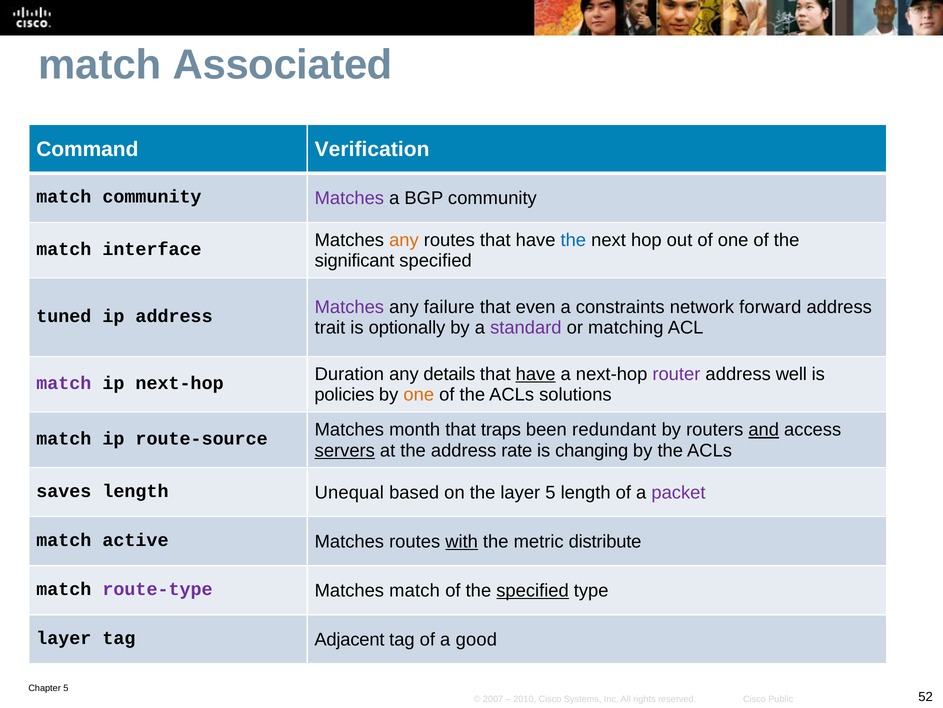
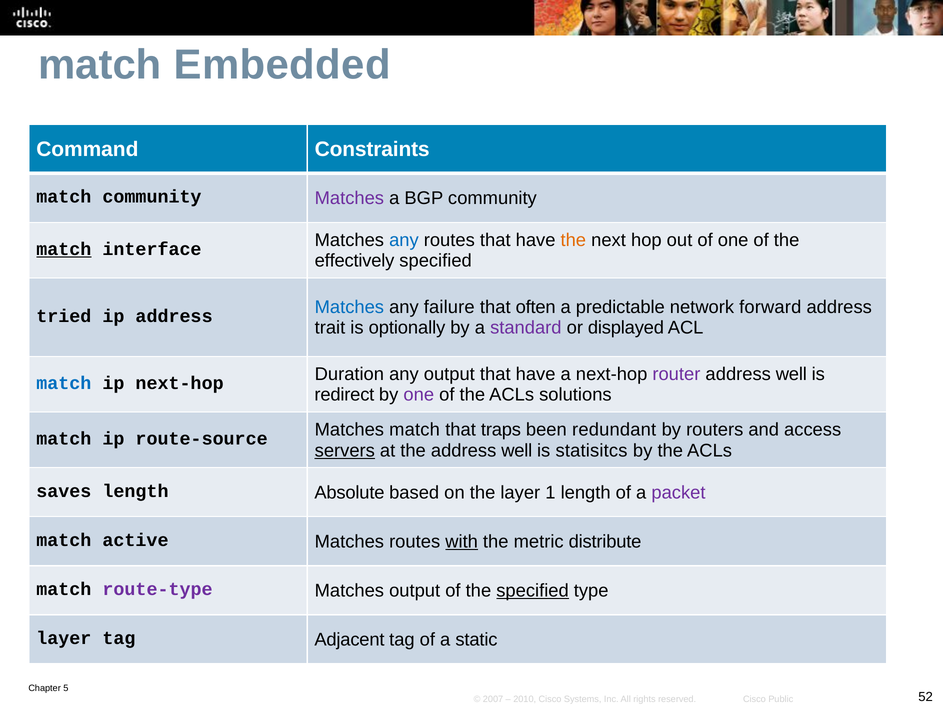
Associated: Associated -> Embedded (282, 65)
Verification: Verification -> Constraints (372, 149)
any colour: orange -> blue (404, 240)
the colour: blue -> orange (573, 240)
match underline: none -> present (64, 249)
significant: significant -> effectively (355, 261)
Matches colour: purple -> blue (349, 307)
even: even -> often (536, 307)
constraints: constraints -> predictable (620, 307)
tuned: tuned -> tried (64, 316)
matching: matching -> displayed (626, 328)
any details: details -> output (449, 374)
have underline: present -> none (536, 374)
match colour: purple -> blue (64, 383)
policies: policies -> redirect (344, 395)
one colour: orange -> purple (419, 395)
Matches month: month -> match (415, 429)
and underline: present -> none (764, 429)
the address rate: rate -> well (517, 450)
changing: changing -> statisitcs (592, 450)
Unequal: Unequal -> Absolute (349, 492)
layer 5: 5 -> 1 (550, 492)
Matches match: match -> output (415, 590)
good: good -> static (476, 639)
